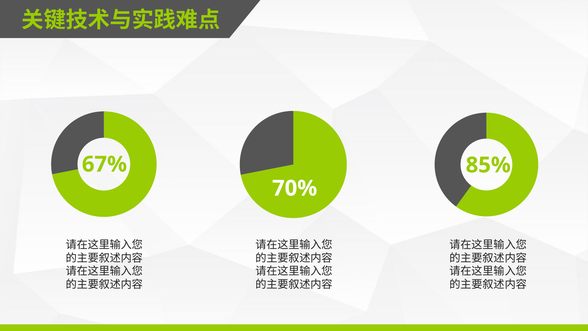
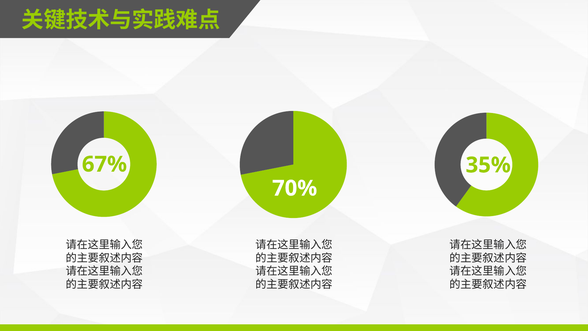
85%: 85% -> 35% (488, 165)
